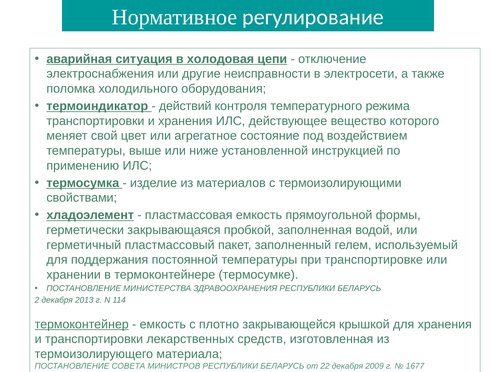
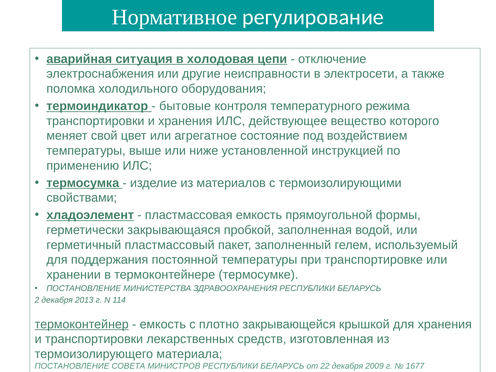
действий: действий -> бытовые (185, 106)
